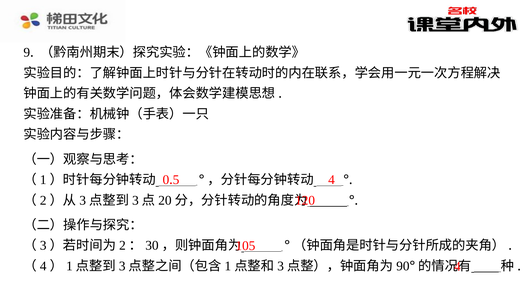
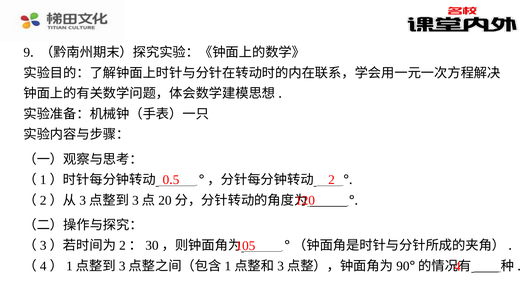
4: 4 -> 2 (332, 180)
